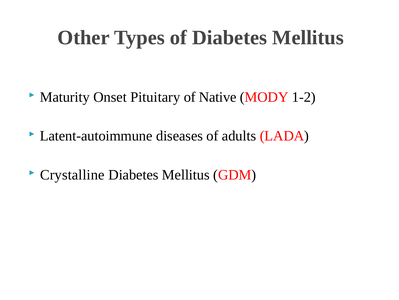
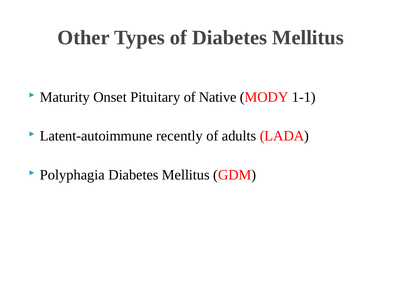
1-2: 1-2 -> 1-1 (304, 97)
diseases: diseases -> recently (179, 136)
Crystalline: Crystalline -> Polyphagia (72, 174)
